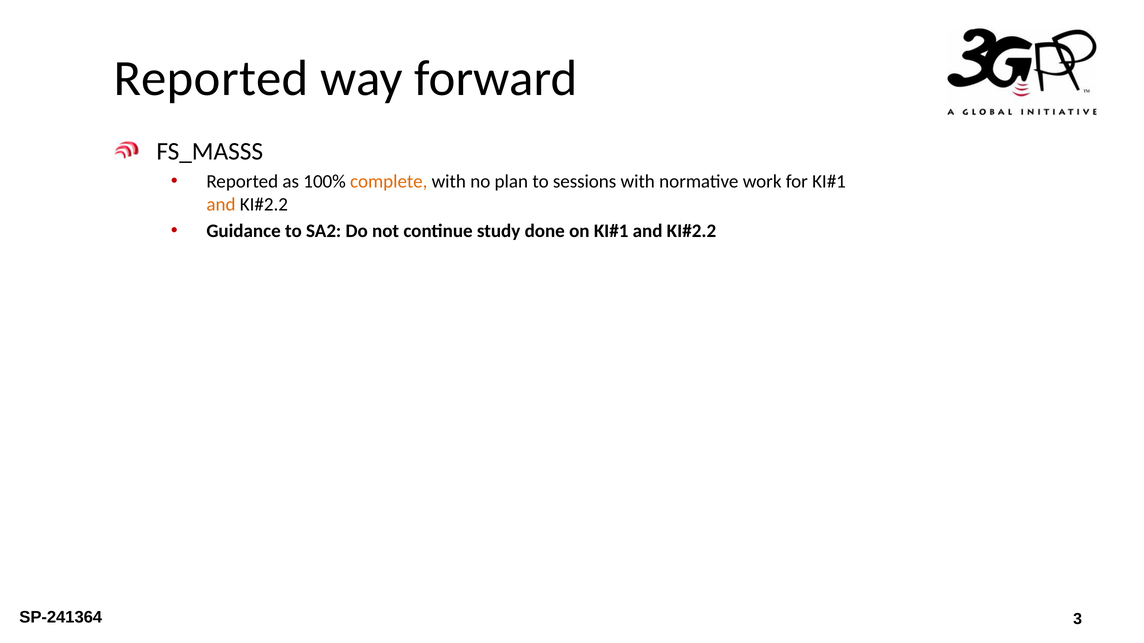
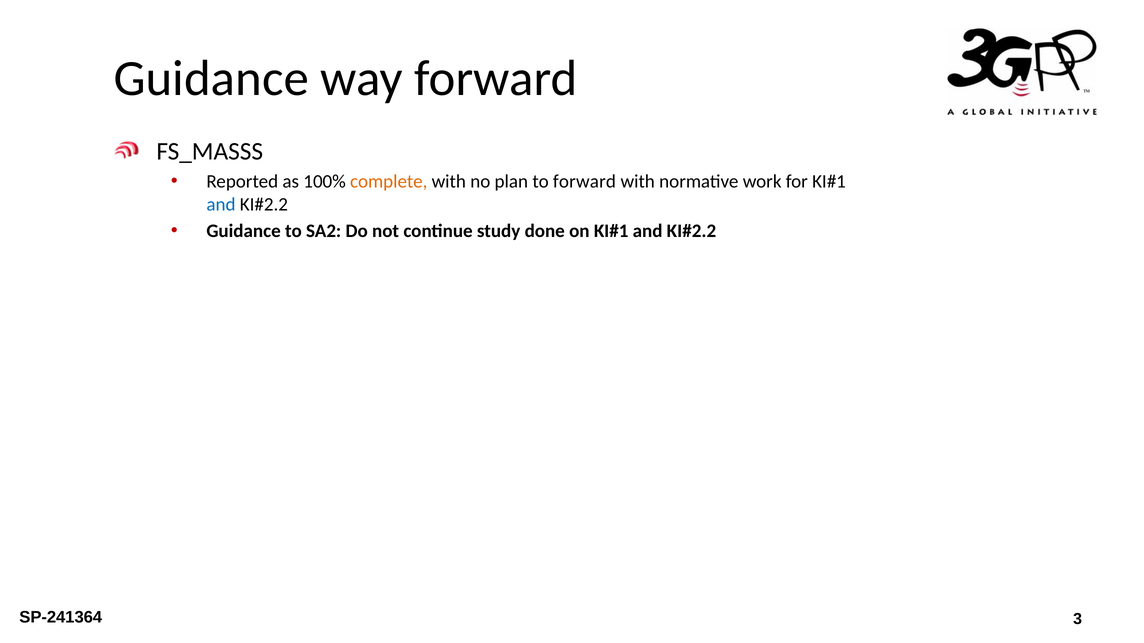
Reported: Reported -> Guidance (211, 79)
to sessions: sessions -> forward (584, 182)
and colour: orange -> blue (221, 204)
